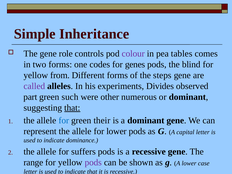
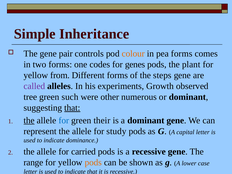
role: role -> pair (66, 54)
colour colour: purple -> orange (133, 54)
pea tables: tables -> forms (182, 54)
blind: blind -> plant (191, 64)
Divides: Divides -> Growth (160, 86)
part: part -> tree (30, 97)
the underline: none -> present (29, 120)
for lower: lower -> study (116, 131)
suffers: suffers -> carried (84, 152)
pods colour: purple -> orange (93, 162)
